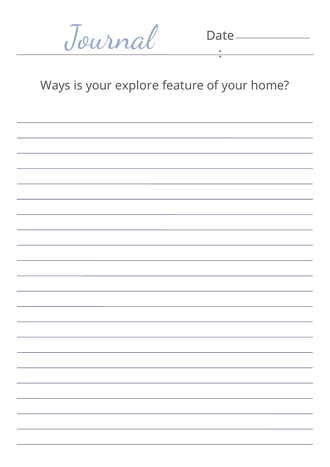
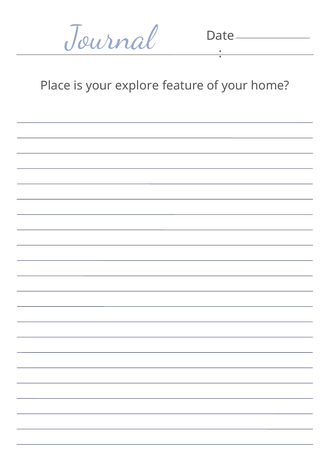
Ways: Ways -> Place (55, 86)
